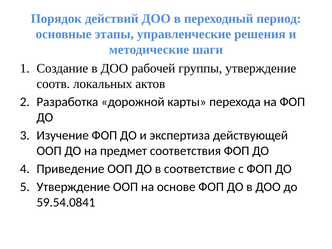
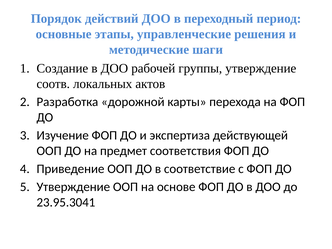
59.54.0841: 59.54.0841 -> 23.95.3041 (66, 202)
